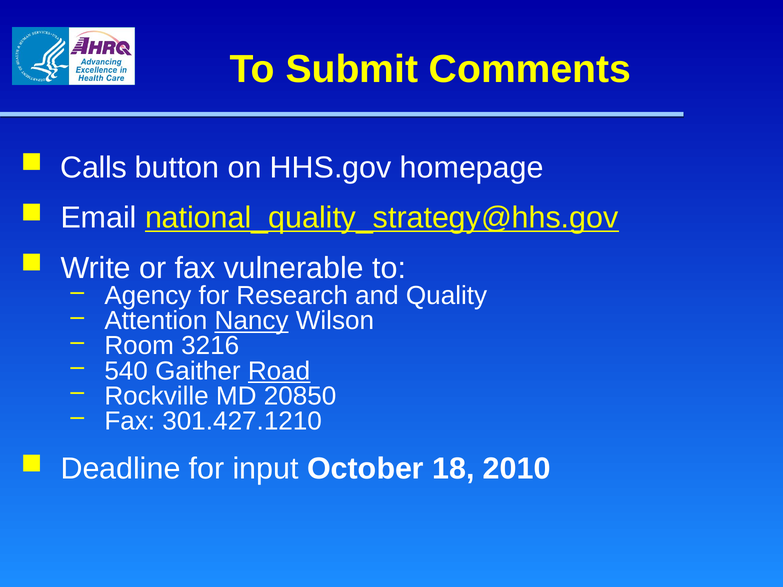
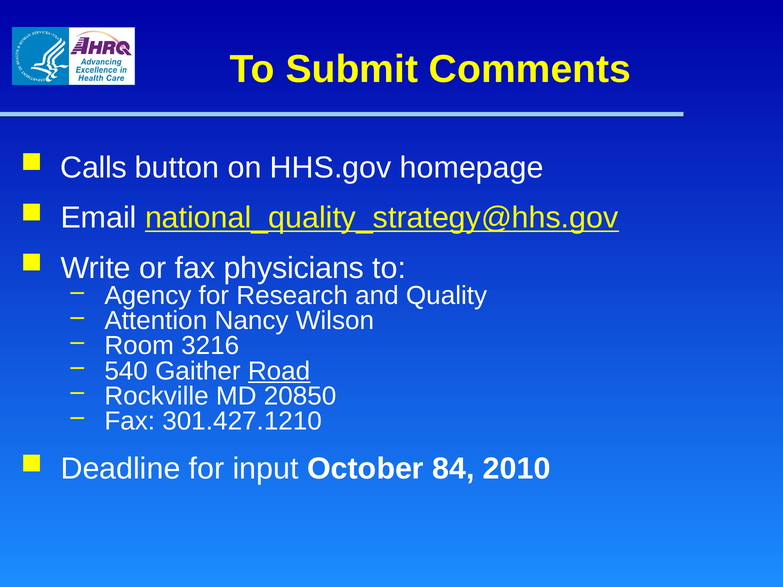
vulnerable: vulnerable -> physicians (294, 268)
Nancy underline: present -> none (252, 321)
18: 18 -> 84 (453, 469)
